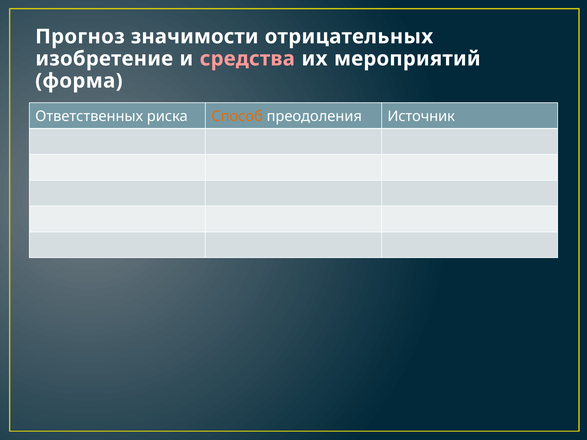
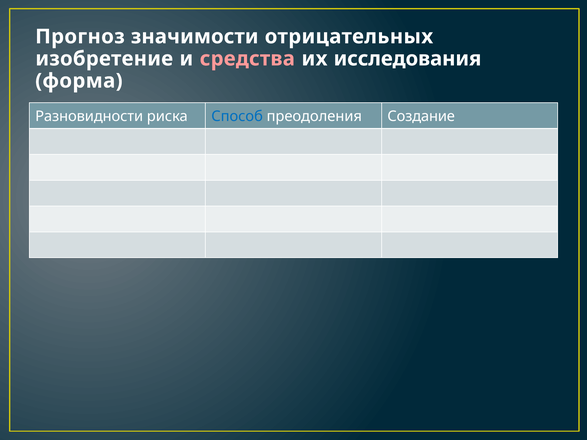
мероприятий: мероприятий -> исследования (407, 59)
Ответственных: Ответственных -> Разновидности (89, 116)
Способ colour: orange -> blue (237, 116)
Источник: Источник -> Создание (421, 116)
